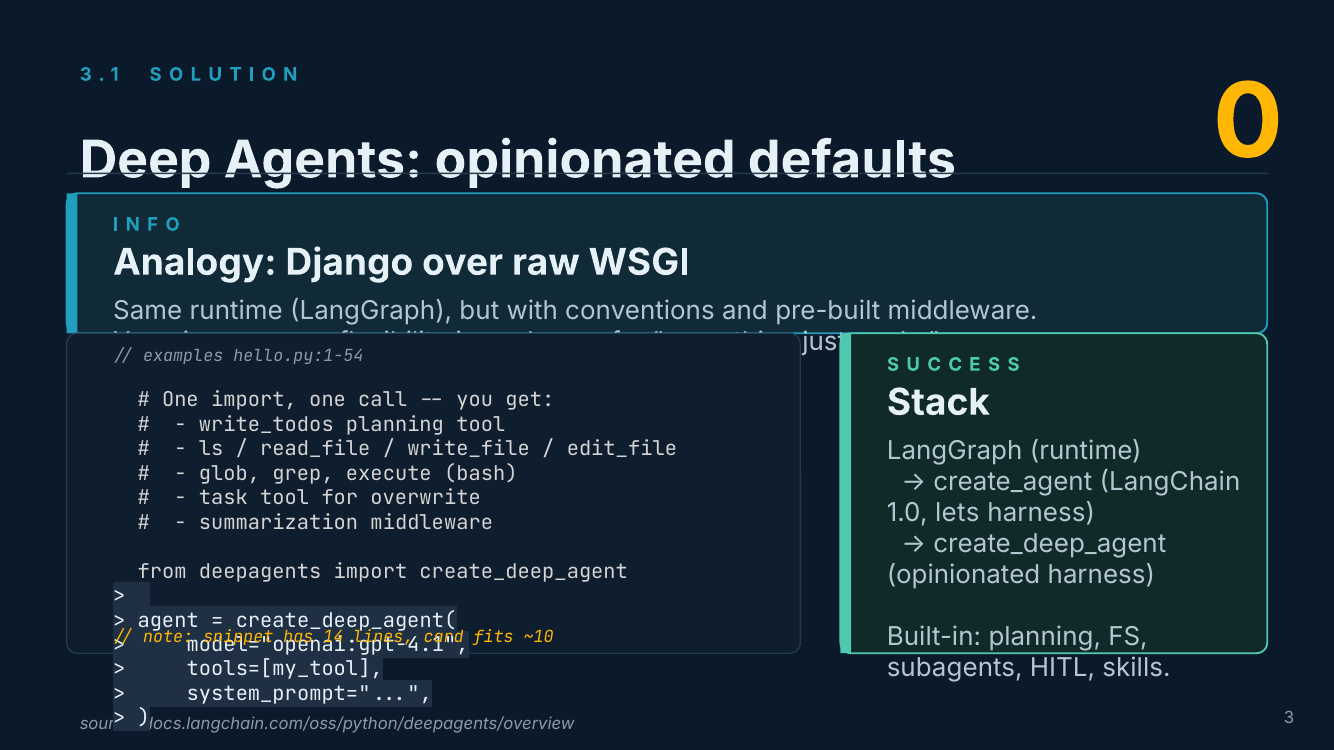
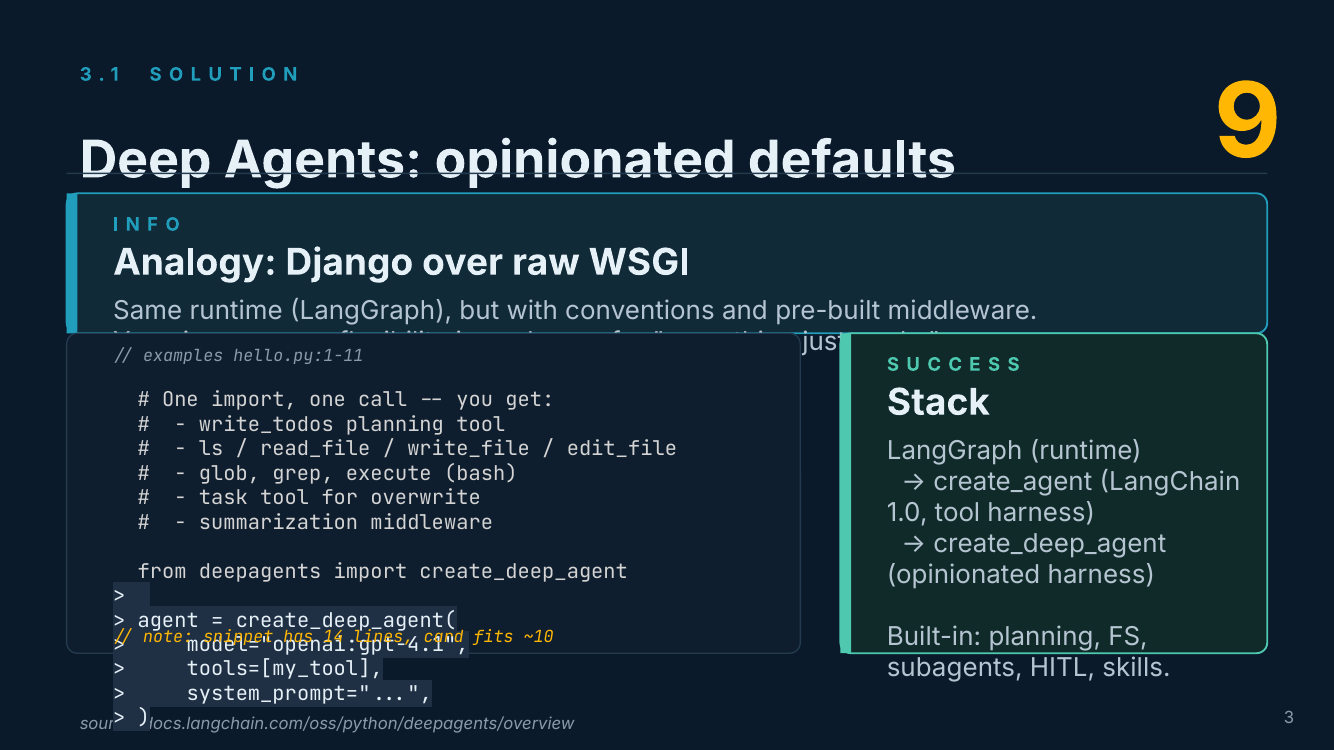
0: 0 -> 9 (1248, 123)
examples/hello.py:1-54: examples/hello.py:1-54 -> examples/hello.py:1-11 (253, 356)
1.0 lets: lets -> tool (957, 513)
